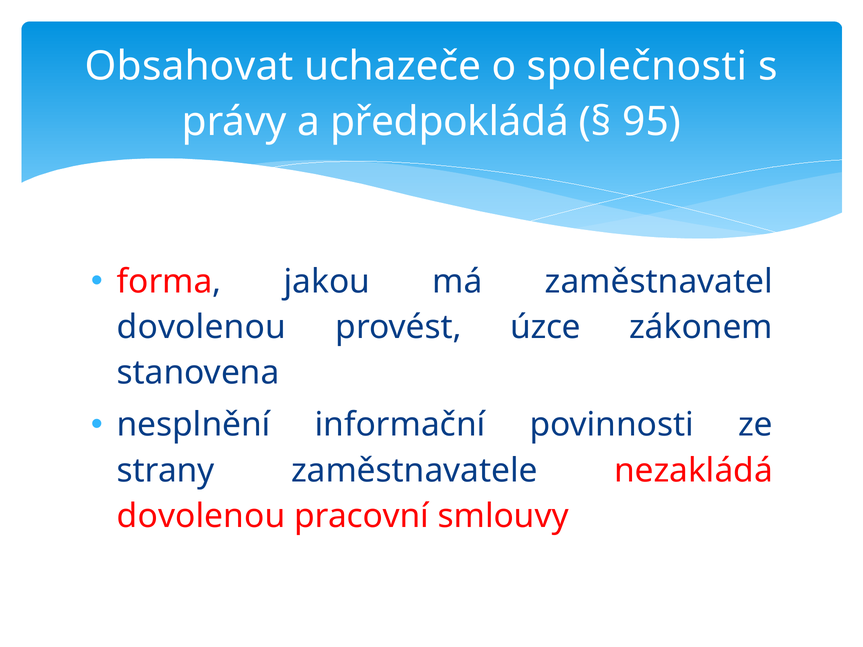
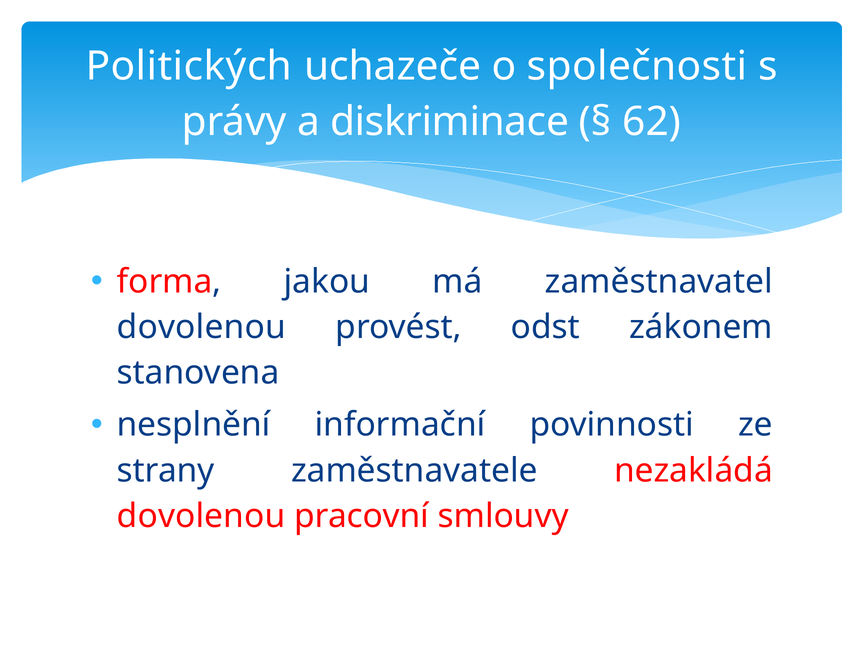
Obsahovat: Obsahovat -> Politických (189, 66)
předpokládá: předpokládá -> diskriminace (450, 122)
95: 95 -> 62 (652, 122)
úzce: úzce -> odst (545, 327)
